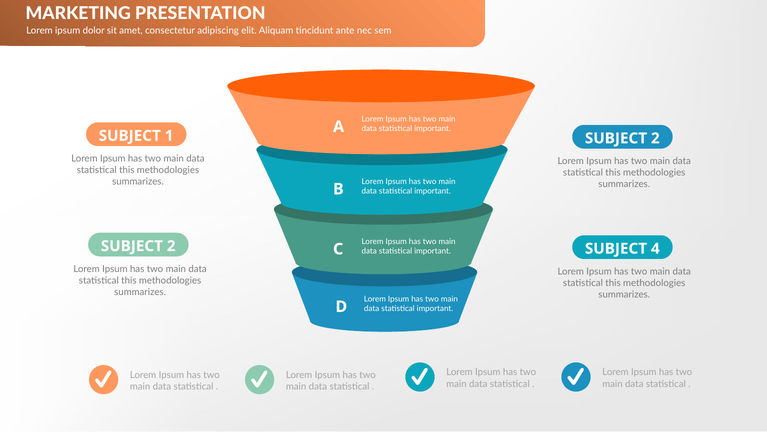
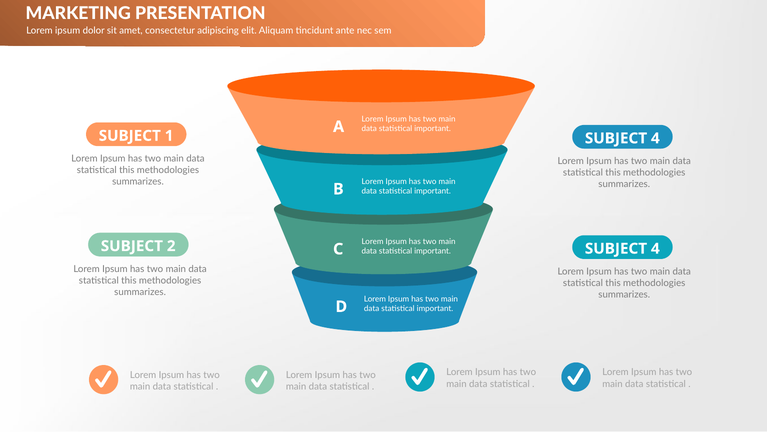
2: 2 -> 4 (655, 138)
